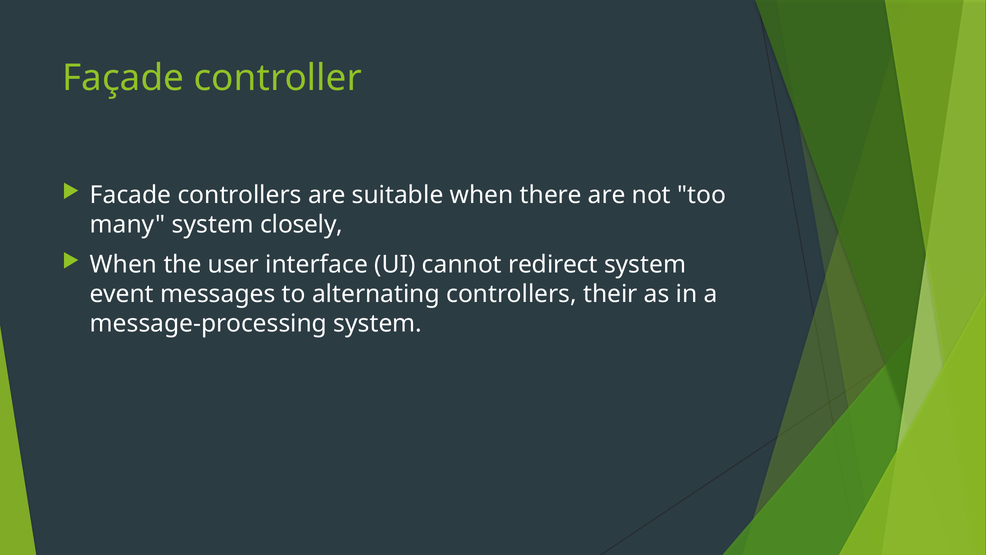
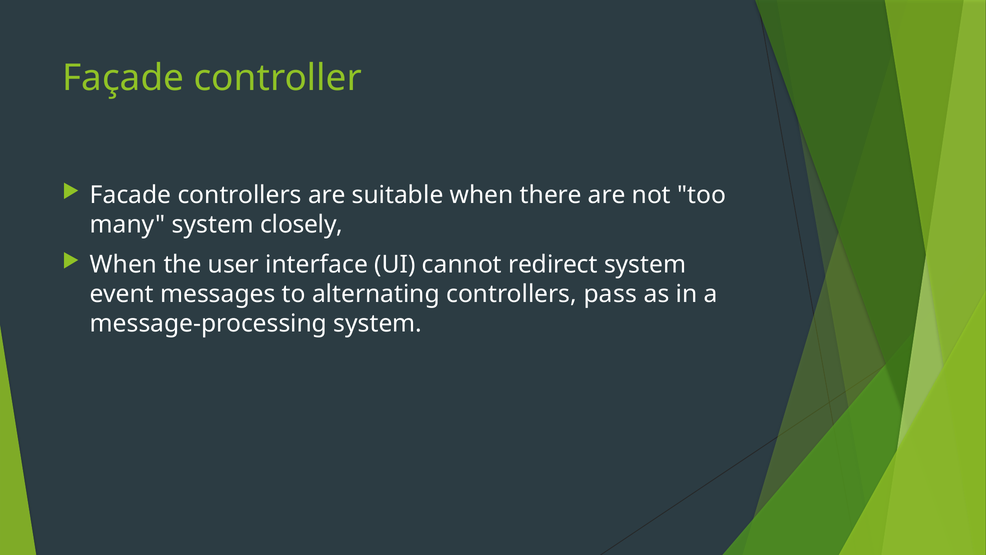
their: their -> pass (610, 294)
